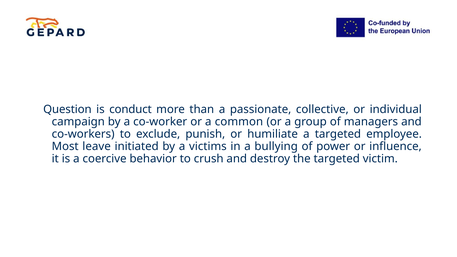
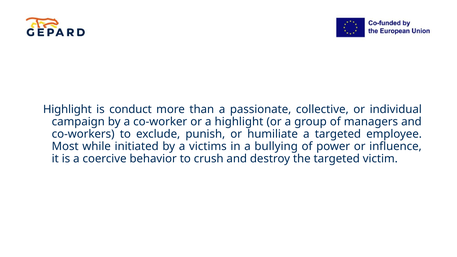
Question: Question -> Highlight (67, 109)
a common: common -> highlight (239, 122)
leave: leave -> while (97, 146)
